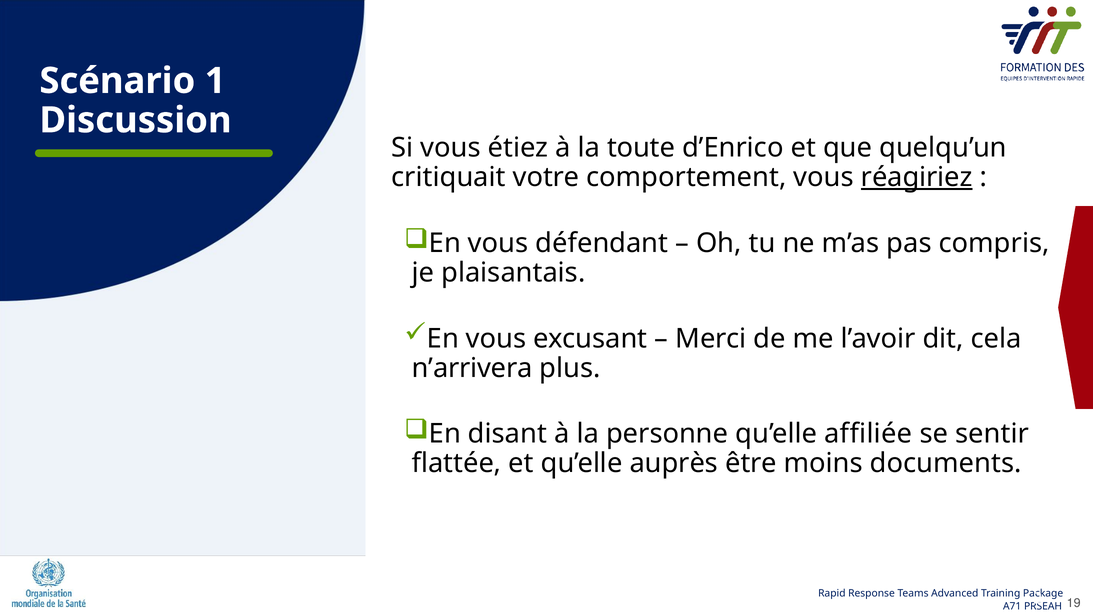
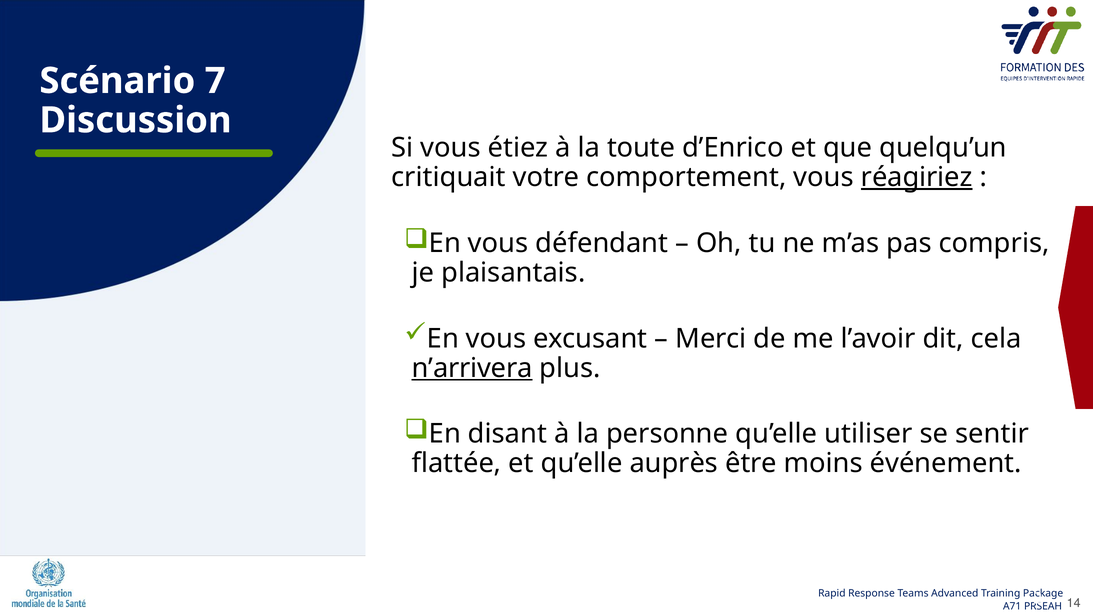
Scénario 1: 1 -> 7 (215, 81)
n’arrivera underline: none -> present (472, 368)
affiliée: affiliée -> utiliser (868, 434)
documents: documents -> événement (946, 463)
19: 19 -> 14 (1074, 603)
